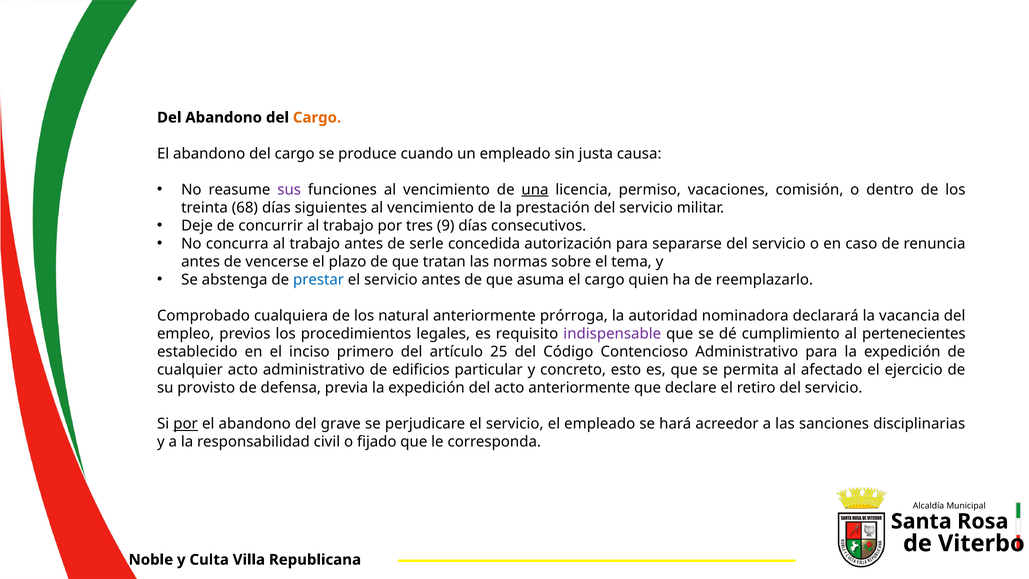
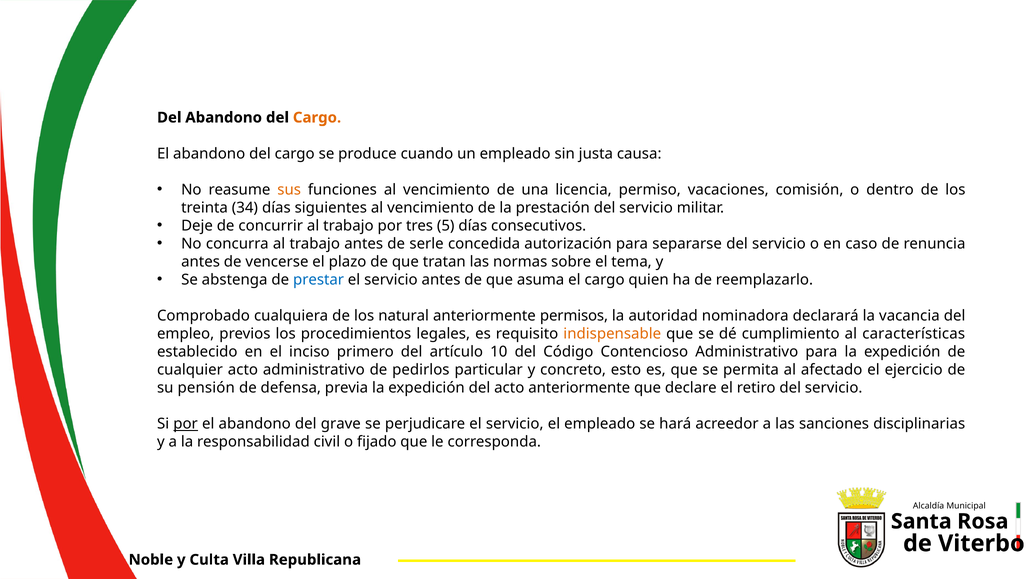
sus colour: purple -> orange (289, 190)
una underline: present -> none (535, 190)
68: 68 -> 34 (245, 208)
9: 9 -> 5 (446, 226)
prórroga: prórroga -> permisos (574, 316)
indispensable colour: purple -> orange (612, 334)
pertenecientes: pertenecientes -> características (914, 334)
25: 25 -> 10 (499, 352)
edificios: edificios -> pedirlos (421, 370)
provisto: provisto -> pensión (206, 388)
